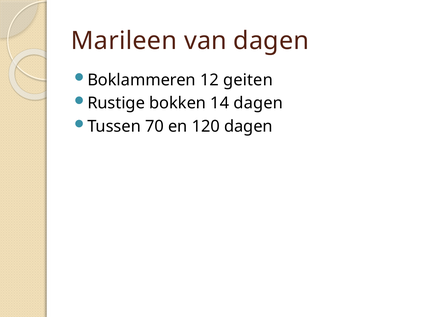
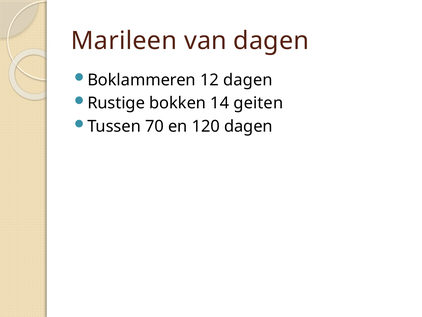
12 geiten: geiten -> dagen (248, 80)
14 dagen: dagen -> geiten (258, 103)
